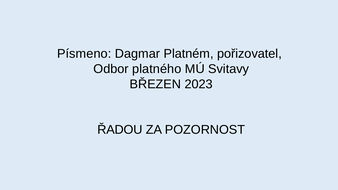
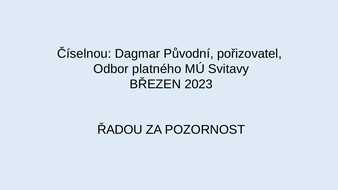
Písmeno: Písmeno -> Číselnou (84, 54)
Platném: Platném -> Původní (189, 54)
